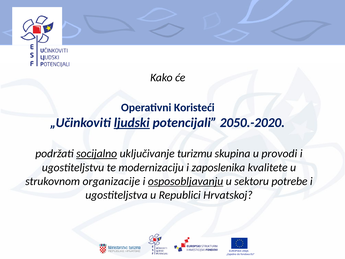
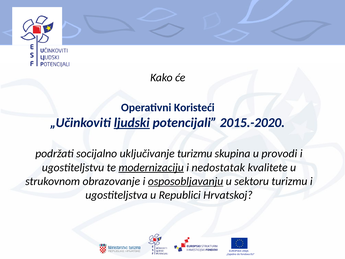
2050.-2020: 2050.-2020 -> 2015.-2020 (252, 123)
socijalno underline: present -> none (97, 154)
modernizaciju underline: none -> present (151, 167)
zaposlenika: zaposlenika -> nedostatak (218, 167)
organizacije: organizacije -> obrazovanje (111, 181)
sektoru potrebe: potrebe -> turizmu (289, 181)
